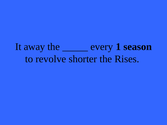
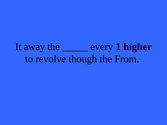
season: season -> higher (138, 47)
shorter: shorter -> though (83, 59)
Rises: Rises -> From (127, 59)
